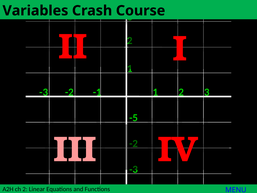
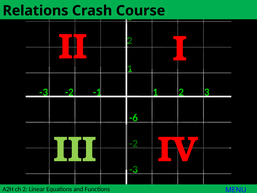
Variables: Variables -> Relations (35, 11)
-5: -5 -> -6 (134, 118)
III colour: pink -> light green (75, 149)
